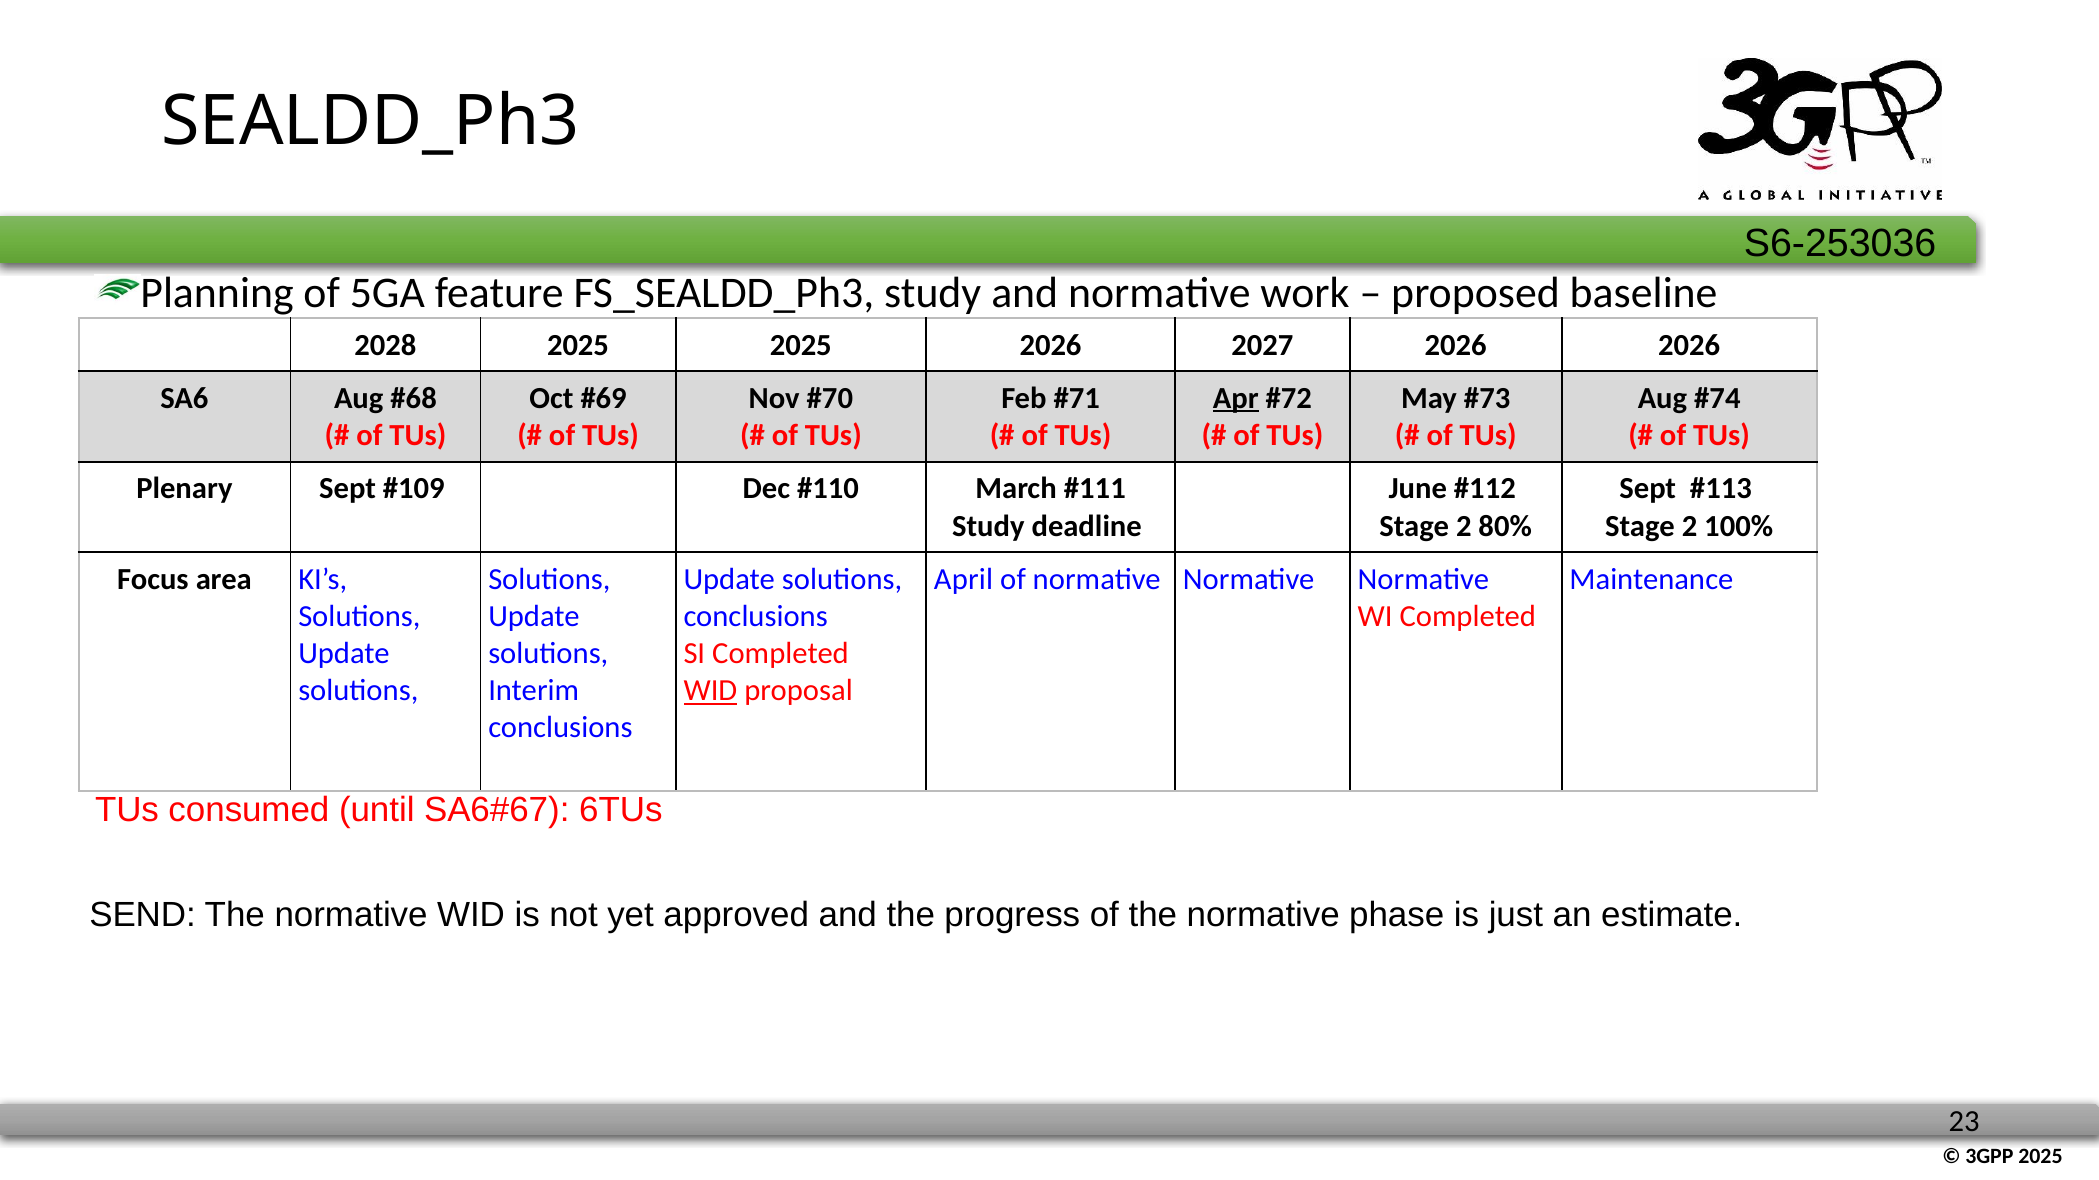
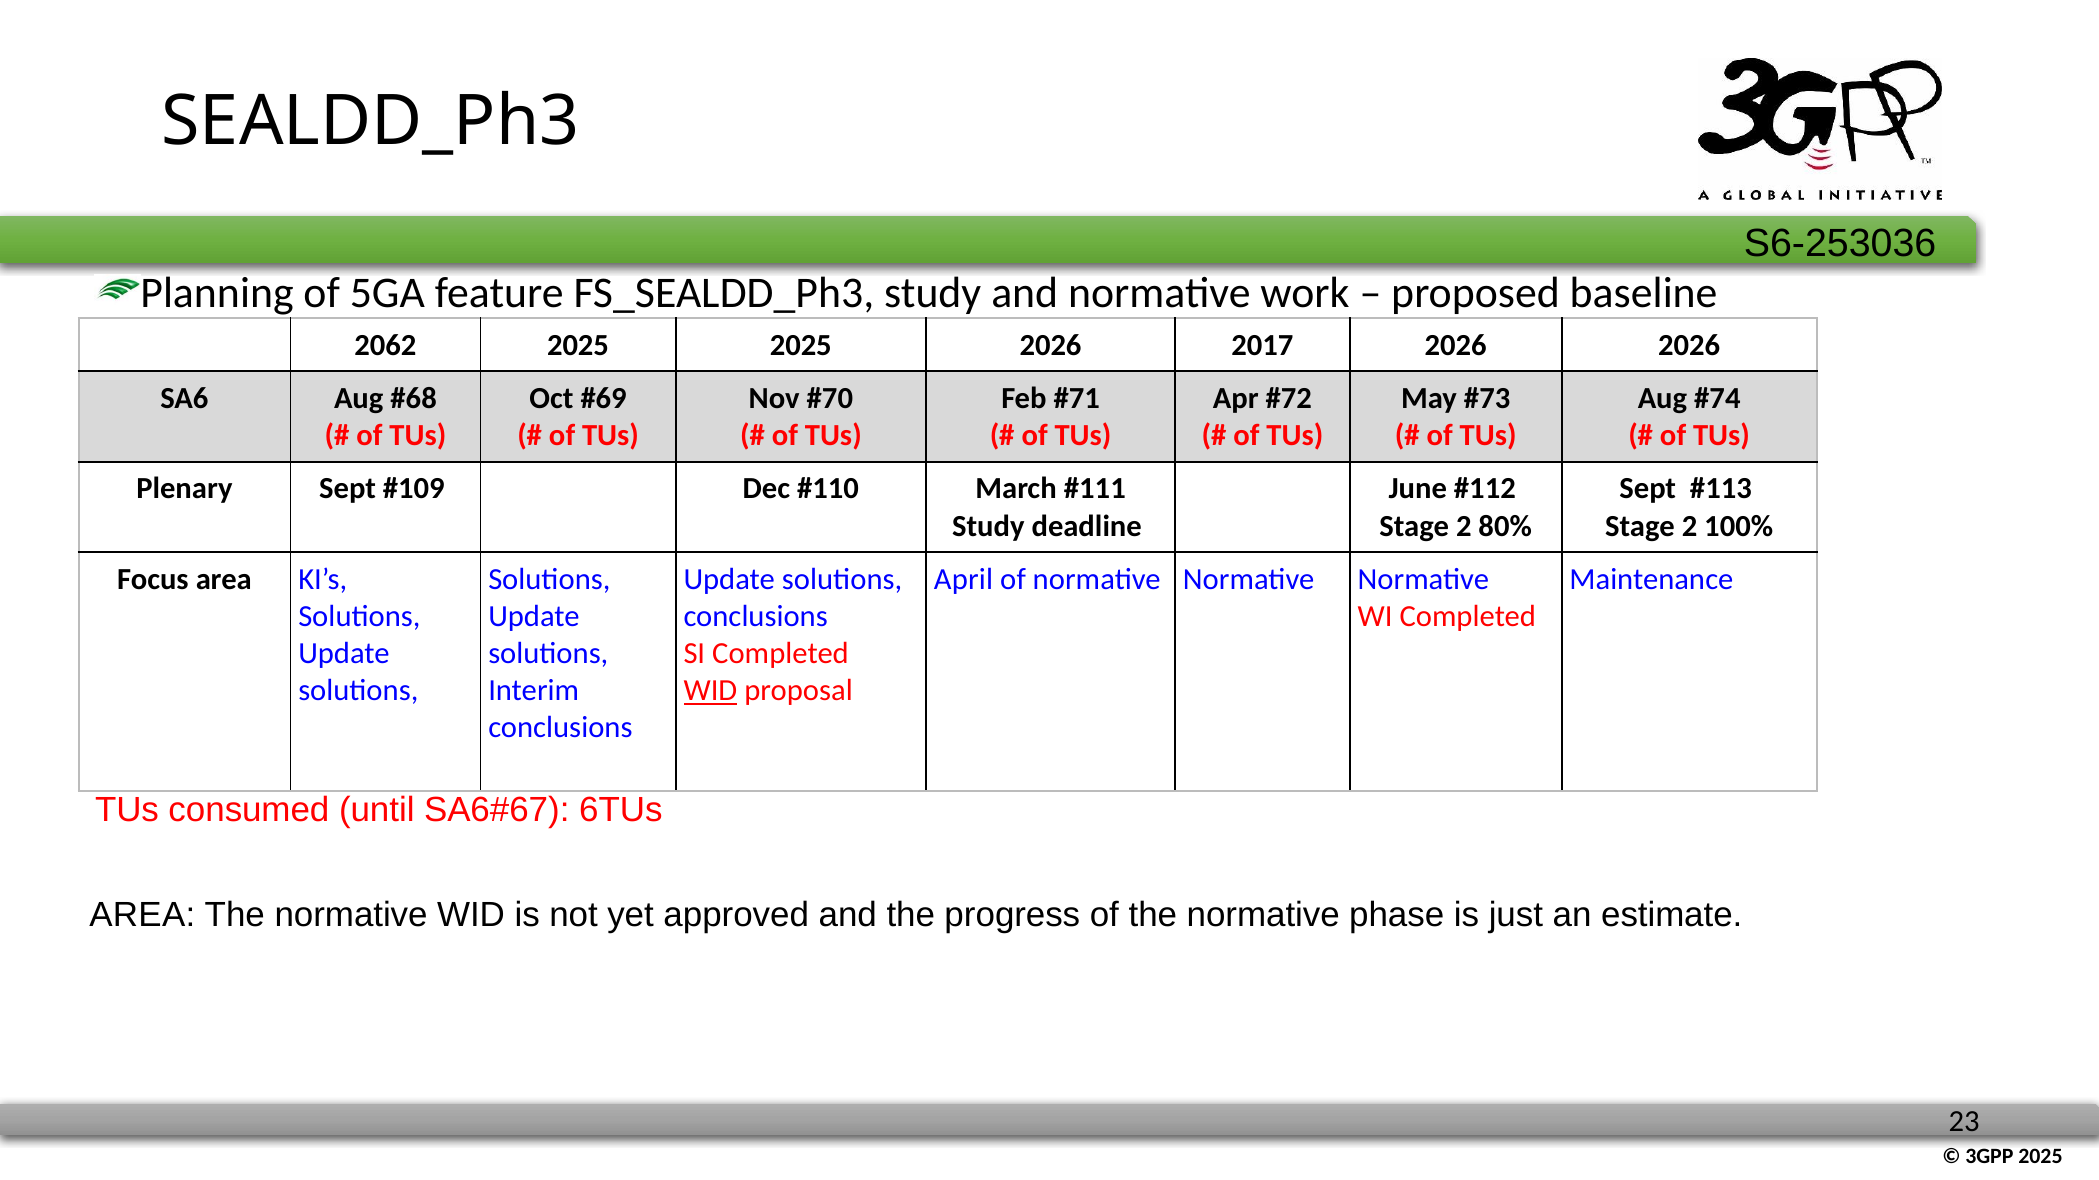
2028: 2028 -> 2062 (385, 345)
2027: 2027 -> 2017 (1262, 345)
Apr underline: present -> none (1236, 398)
SEND: SEND -> AREA (142, 916)
